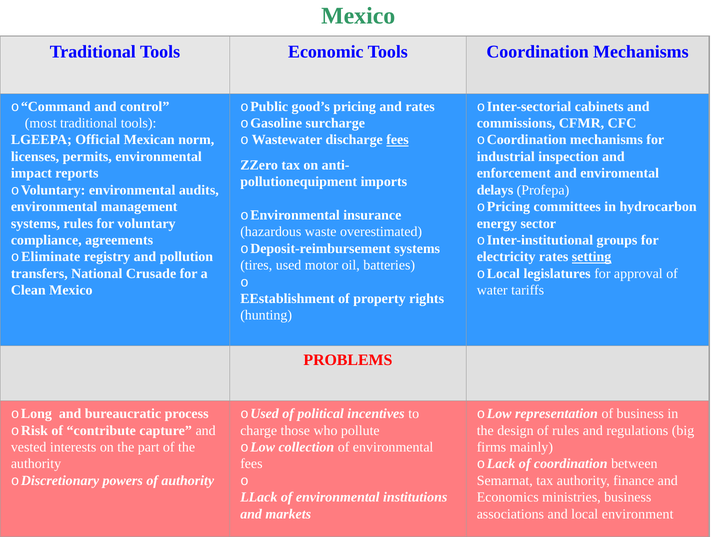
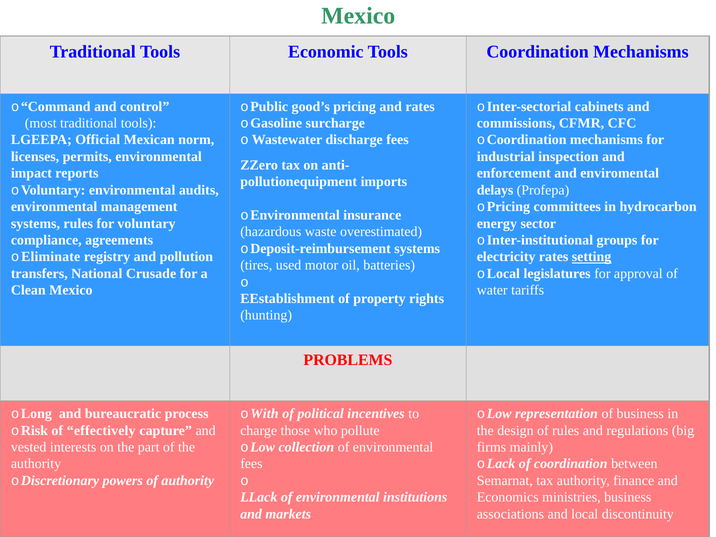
fees underline: present -> none (397, 140)
o Used: Used -> With (264, 414)
contribute: contribute -> effectively (101, 430)
environment: environment -> discontinuity (638, 514)
